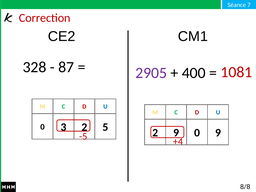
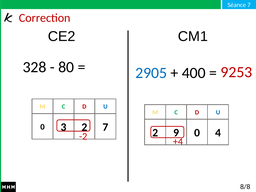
87: 87 -> 80 (66, 67)
1081: 1081 -> 9253 (236, 72)
2905 colour: purple -> blue (151, 73)
2 5: 5 -> 7 (105, 127)
0 9: 9 -> 4 (218, 133)
-5: -5 -> -2 (83, 136)
